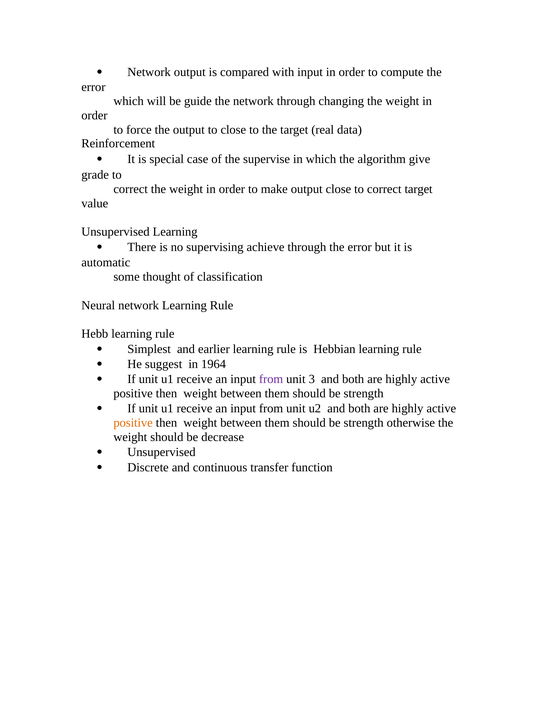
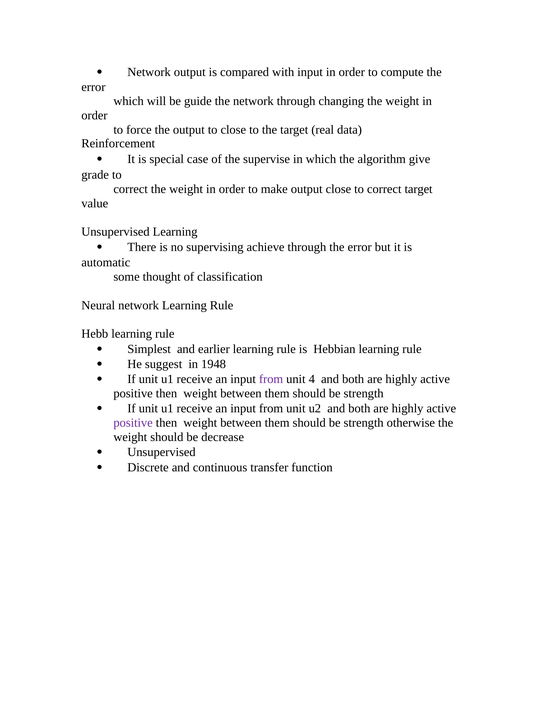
1964: 1964 -> 1948 (214, 364)
3: 3 -> 4 (312, 379)
positive colour: orange -> purple (133, 423)
